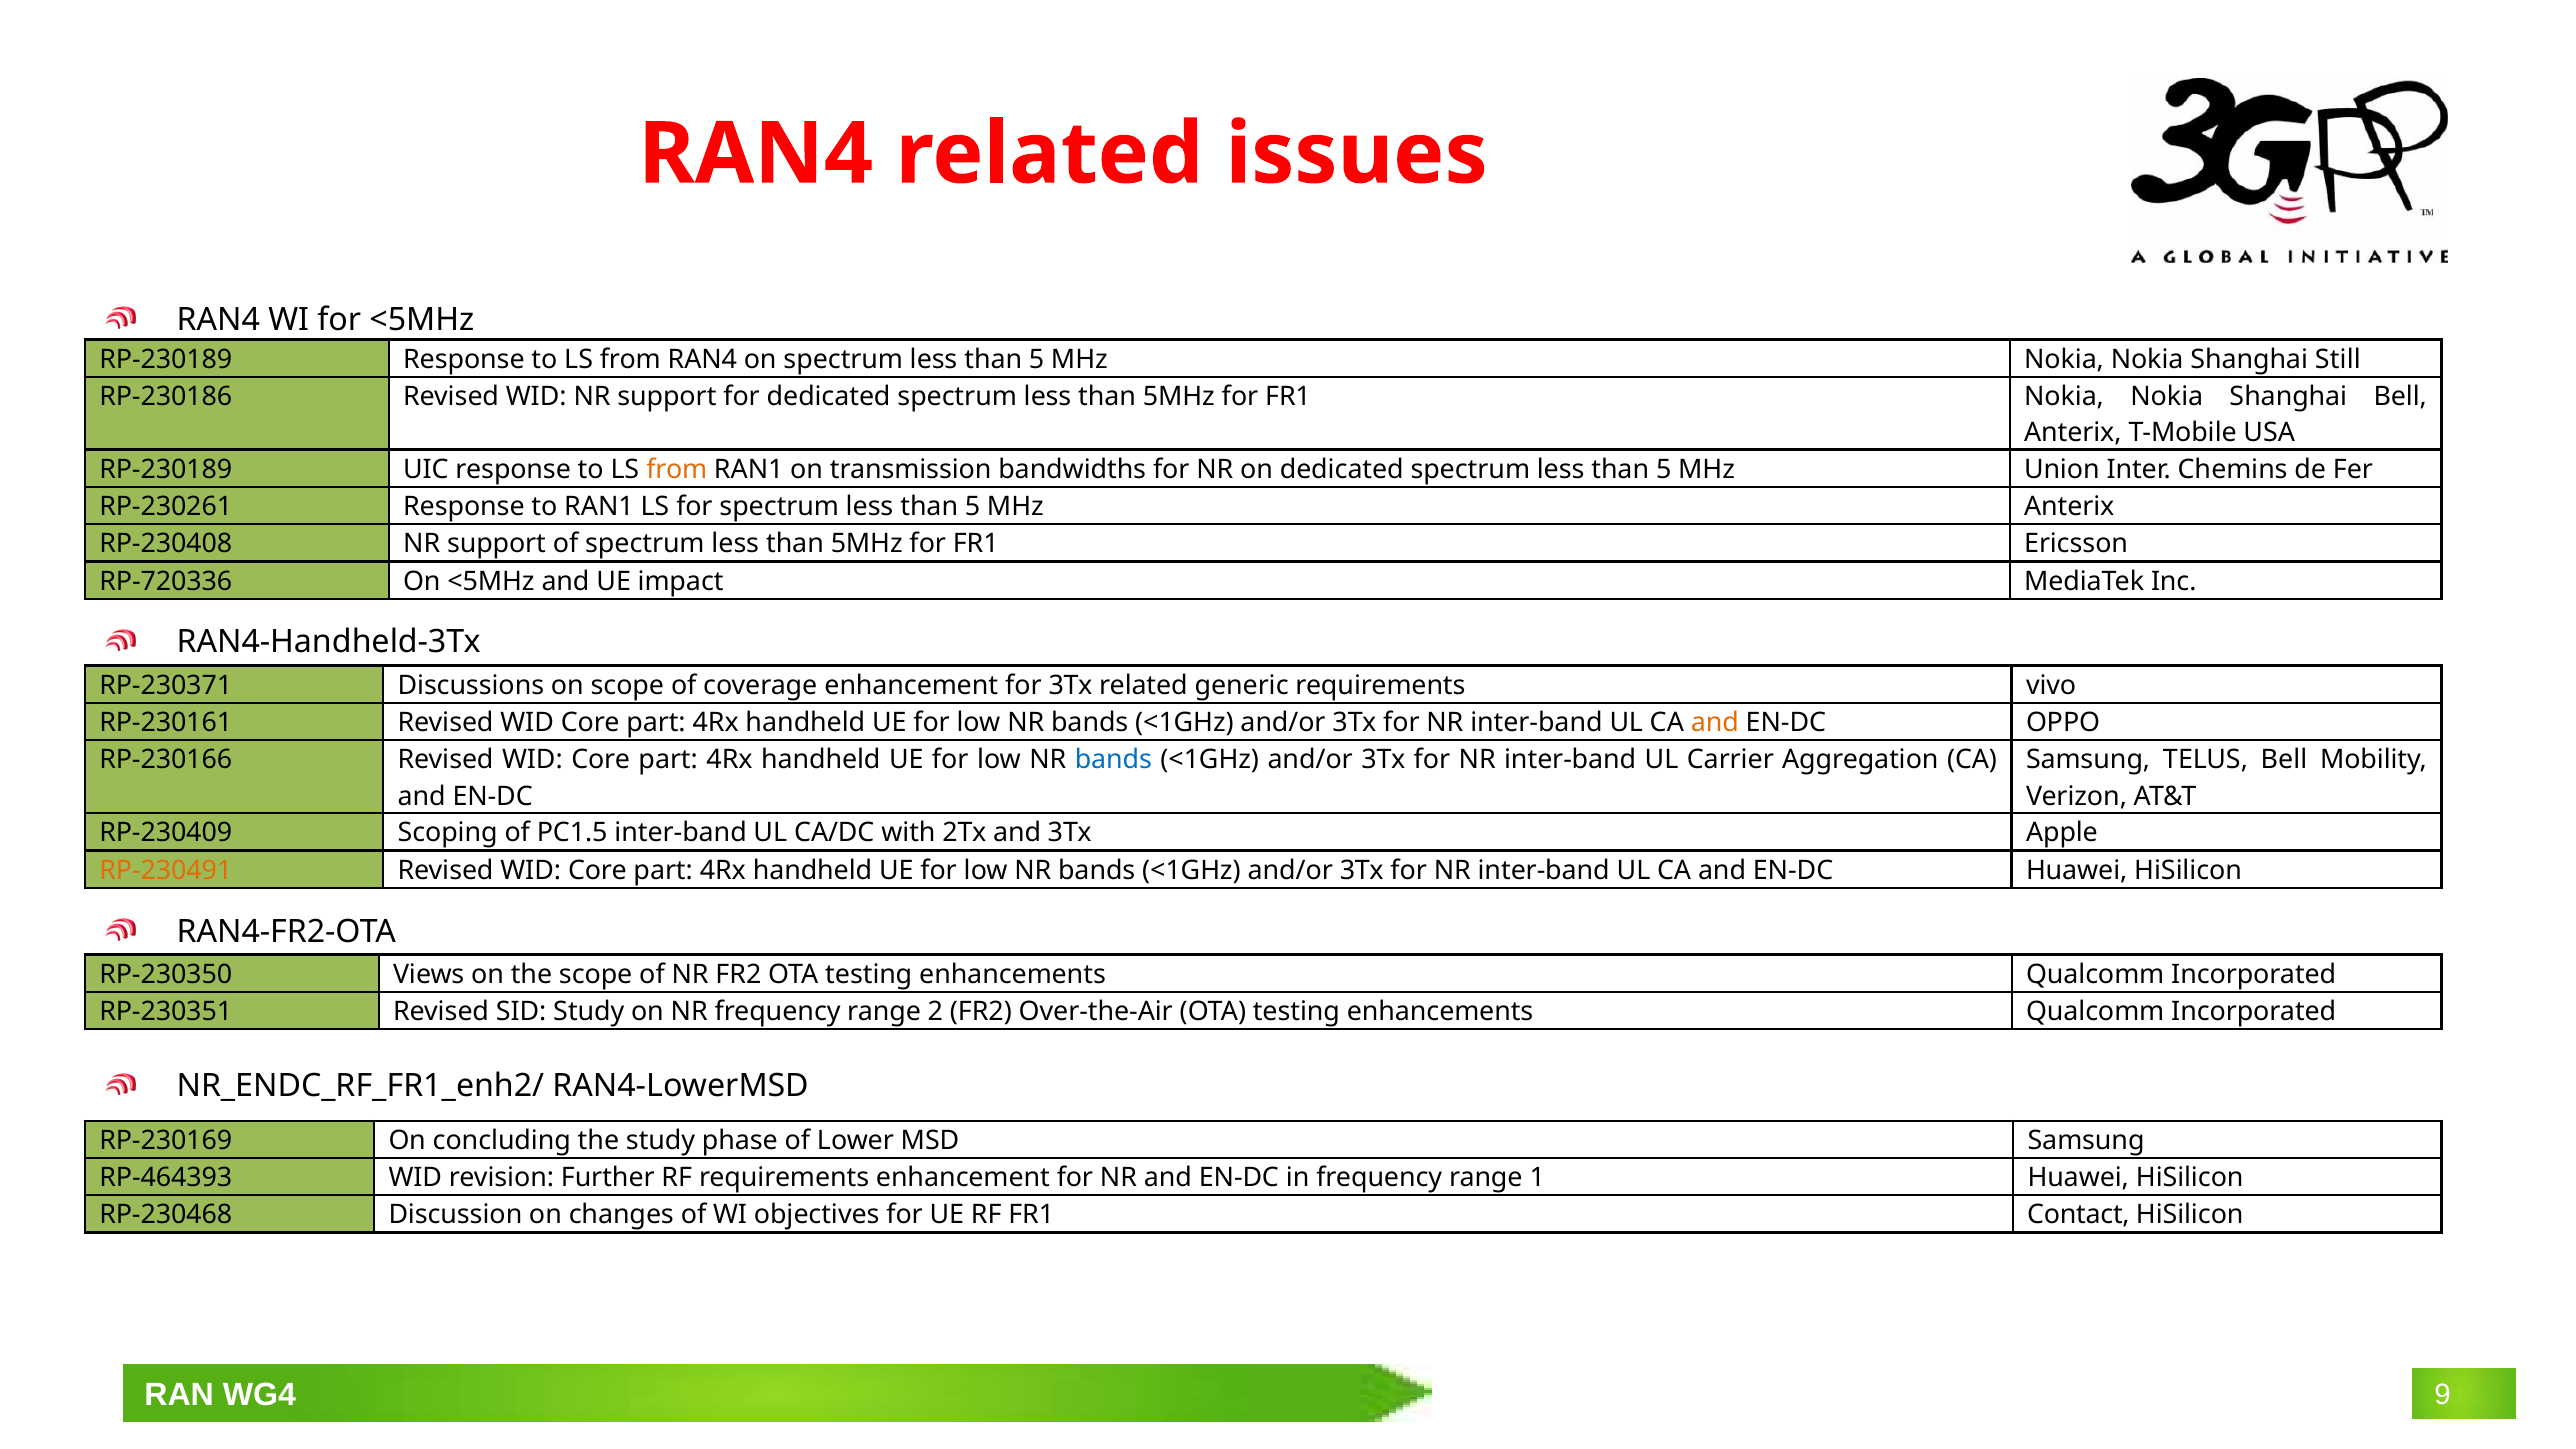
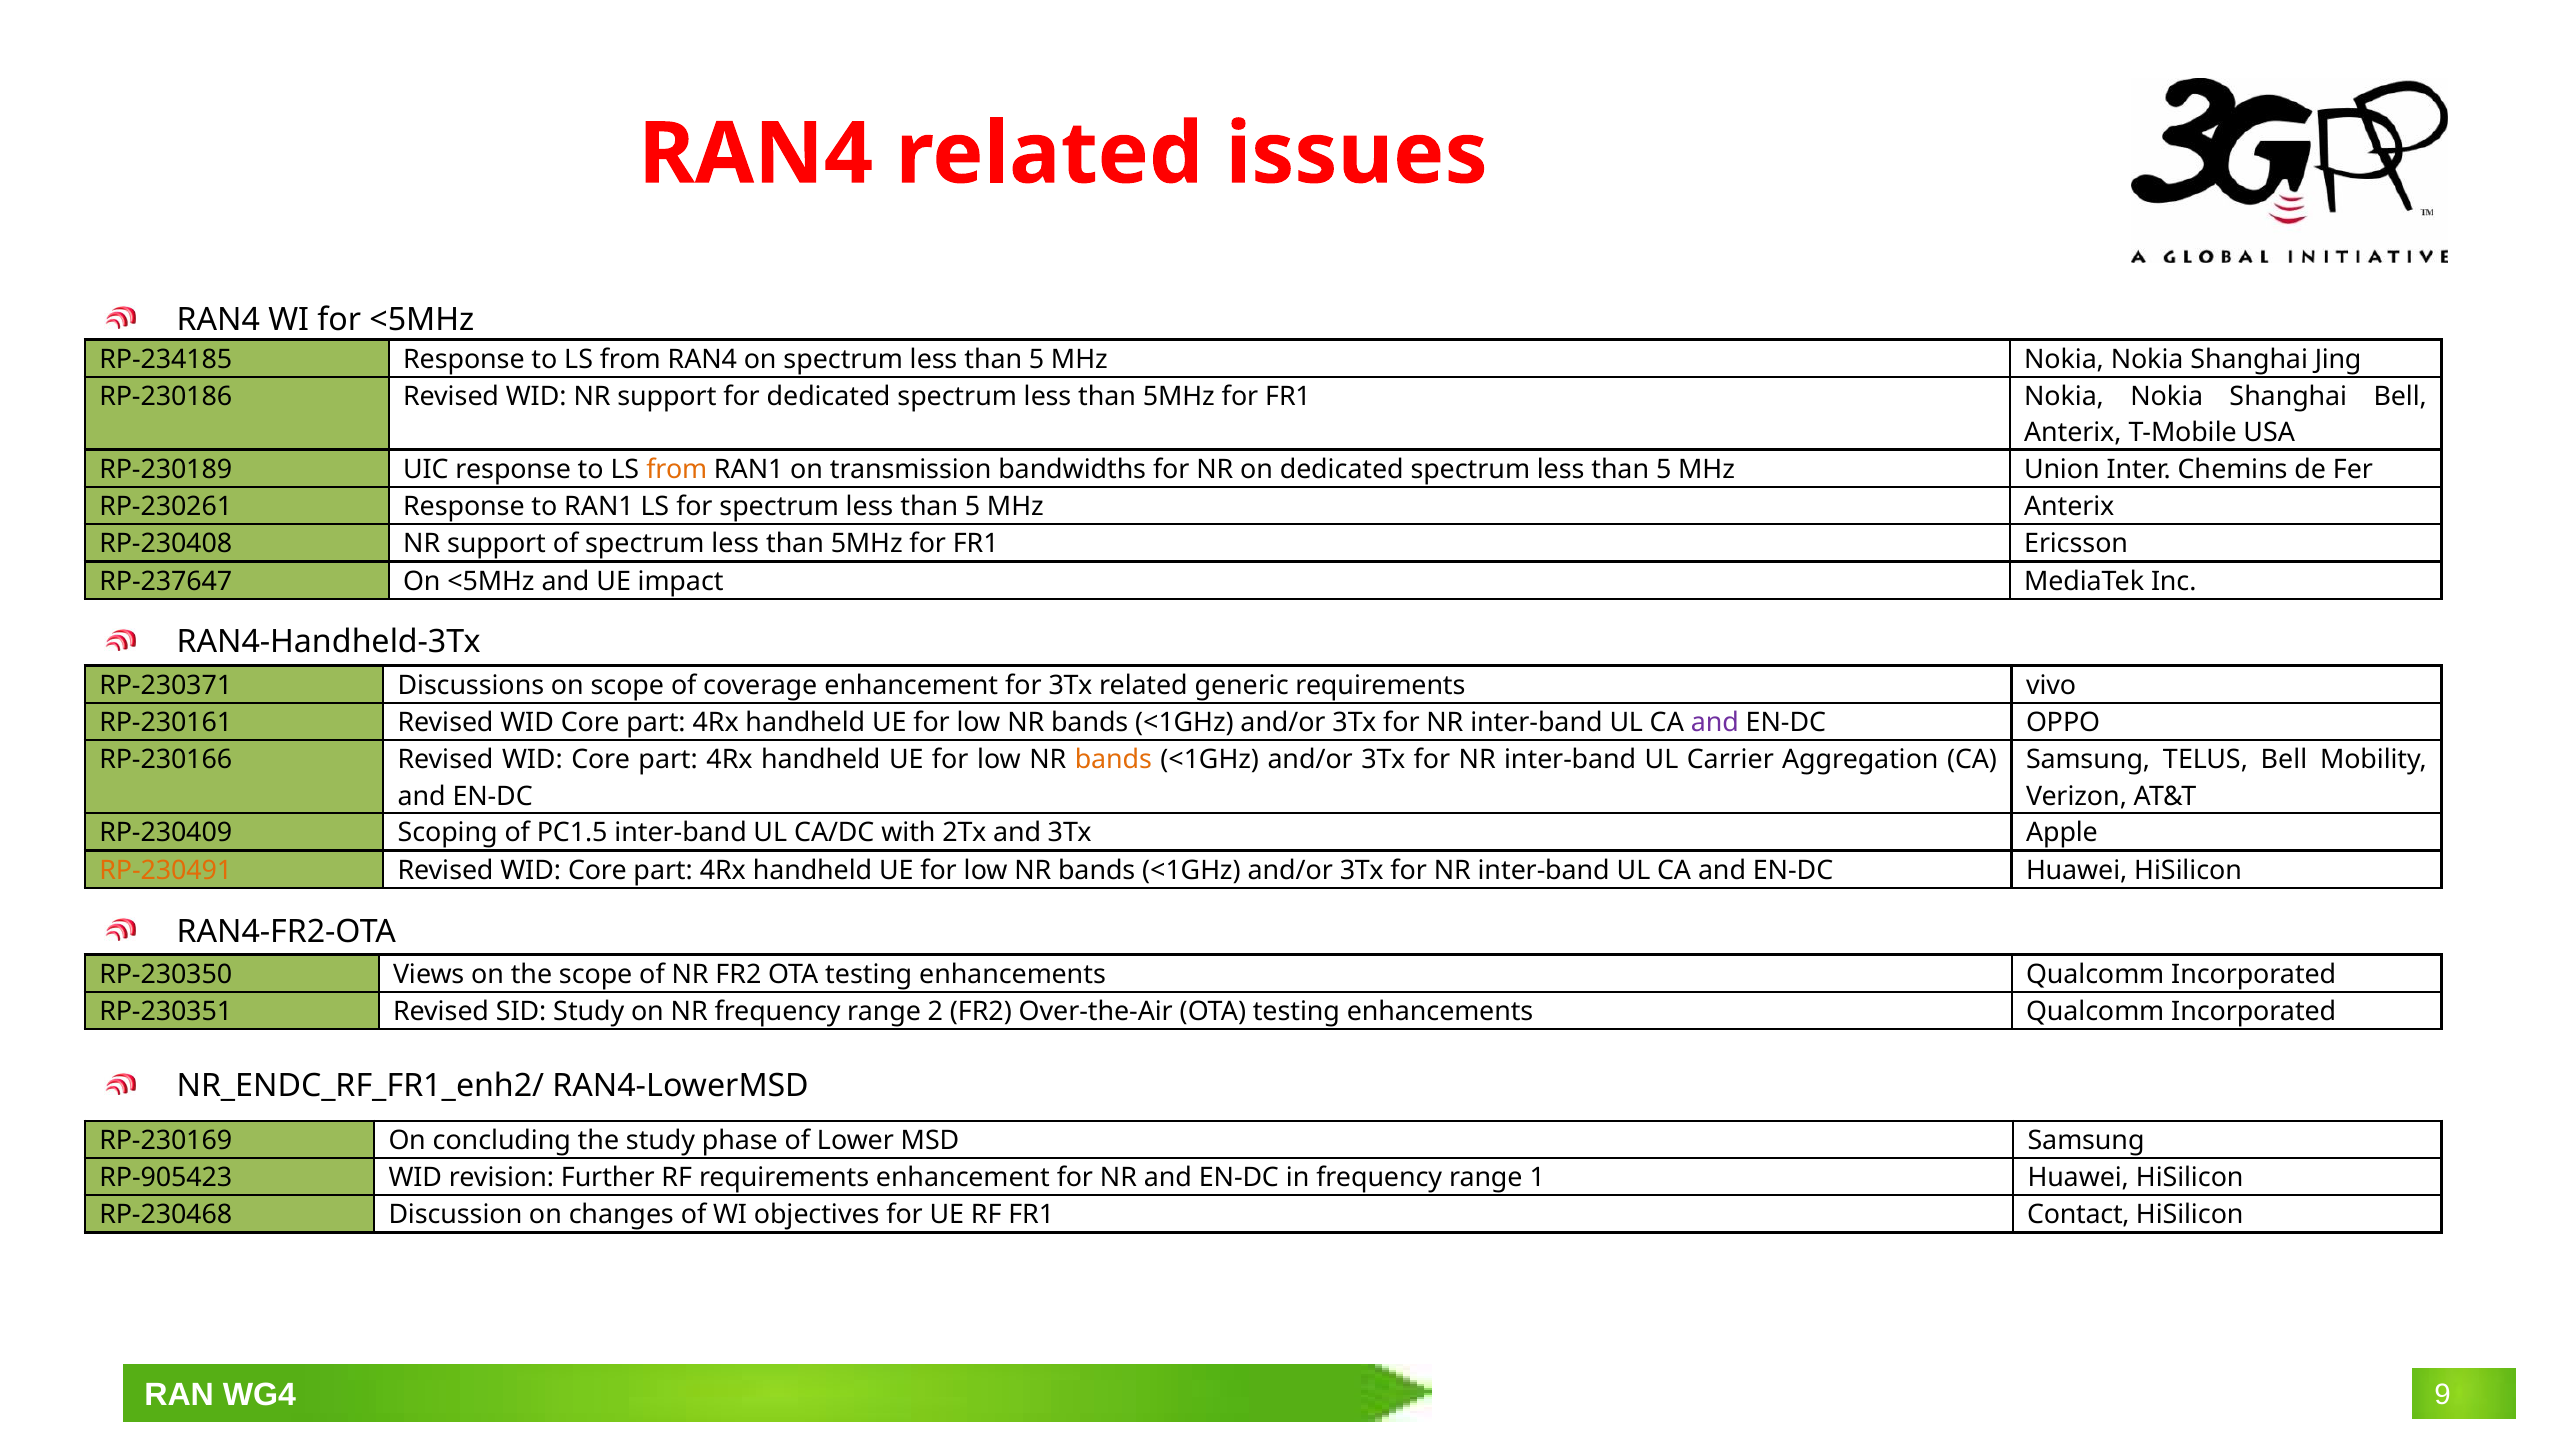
RP-230189: RP-230189 -> RP-234185 (166, 359)
Still: Still -> Jing (2338, 359)
RP-720336: RP-720336 -> RP-237647 (166, 581)
and colour: orange -> purple (1715, 723)
bands colour: blue -> orange (1113, 760)
RP-464393: RP-464393 -> RP-905423 (166, 1178)
